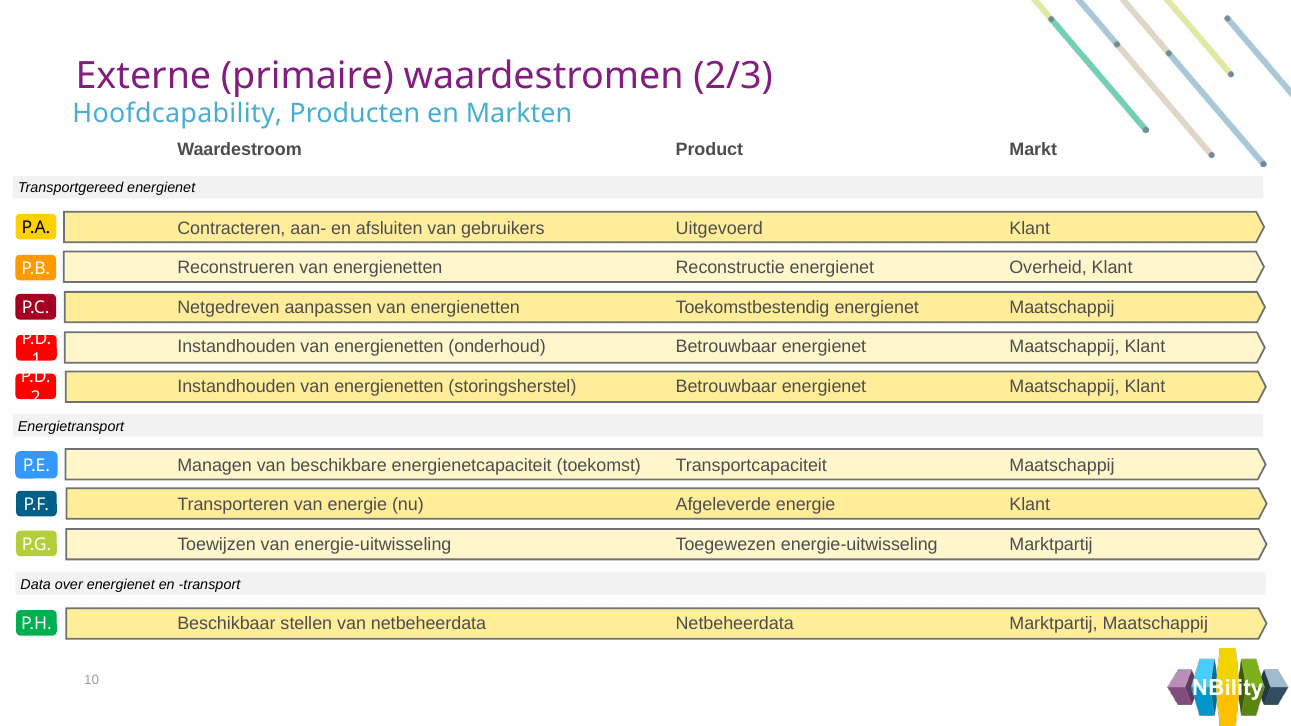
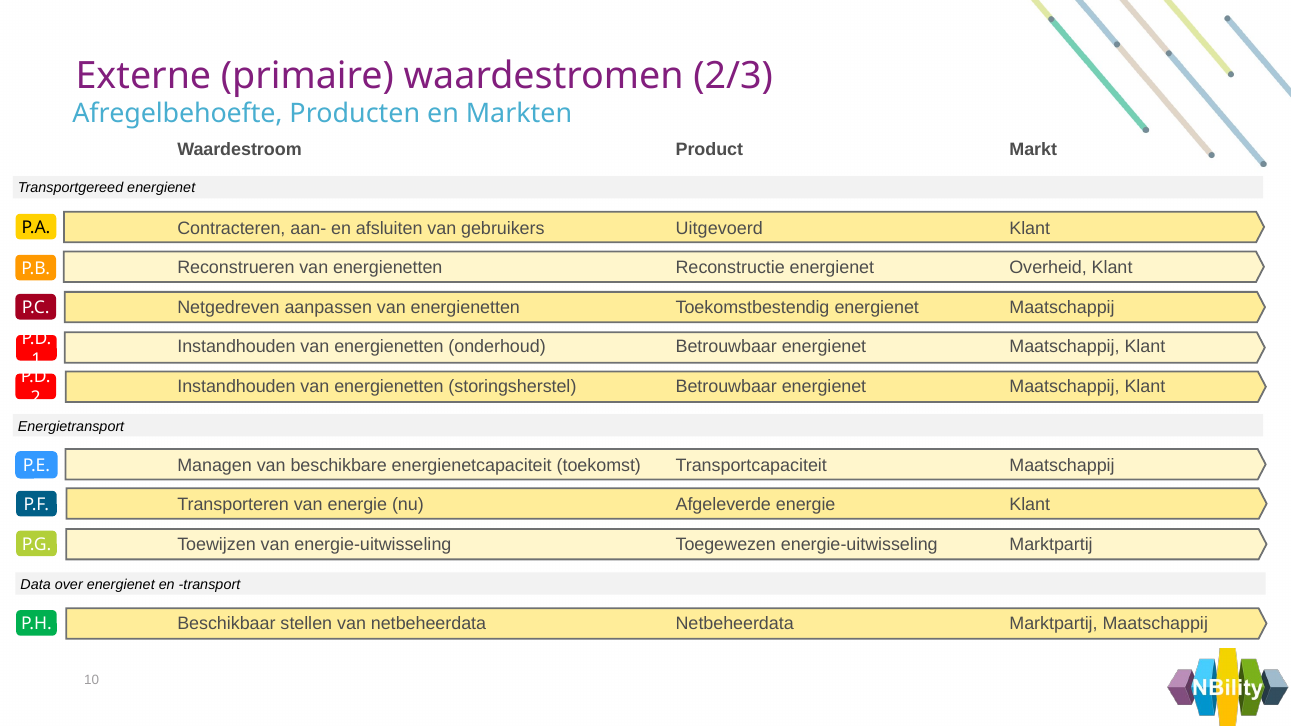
Hoofdcapability: Hoofdcapability -> Afregelbehoefte (177, 114)
